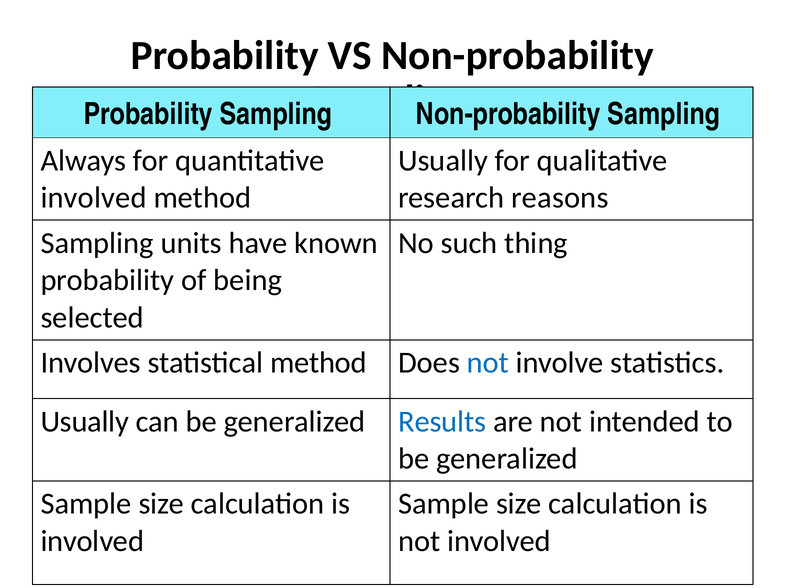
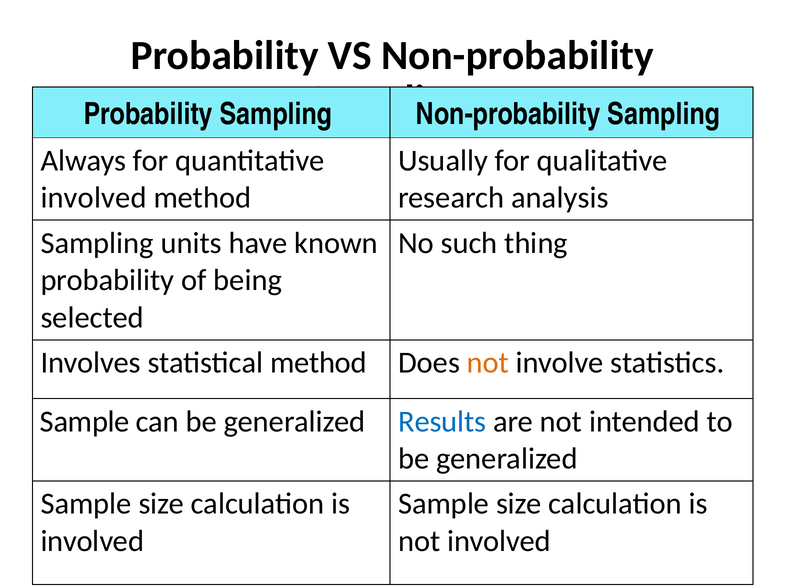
reasons: reasons -> analysis (560, 198)
not colour: blue -> orange (488, 363)
Usually: Usually -> Sample (85, 422)
